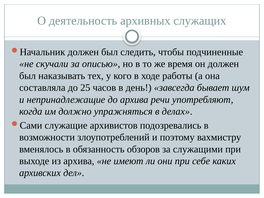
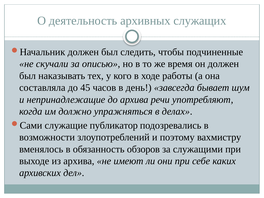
25: 25 -> 45 (85, 88)
архивистов: архивистов -> публикатор (114, 125)
